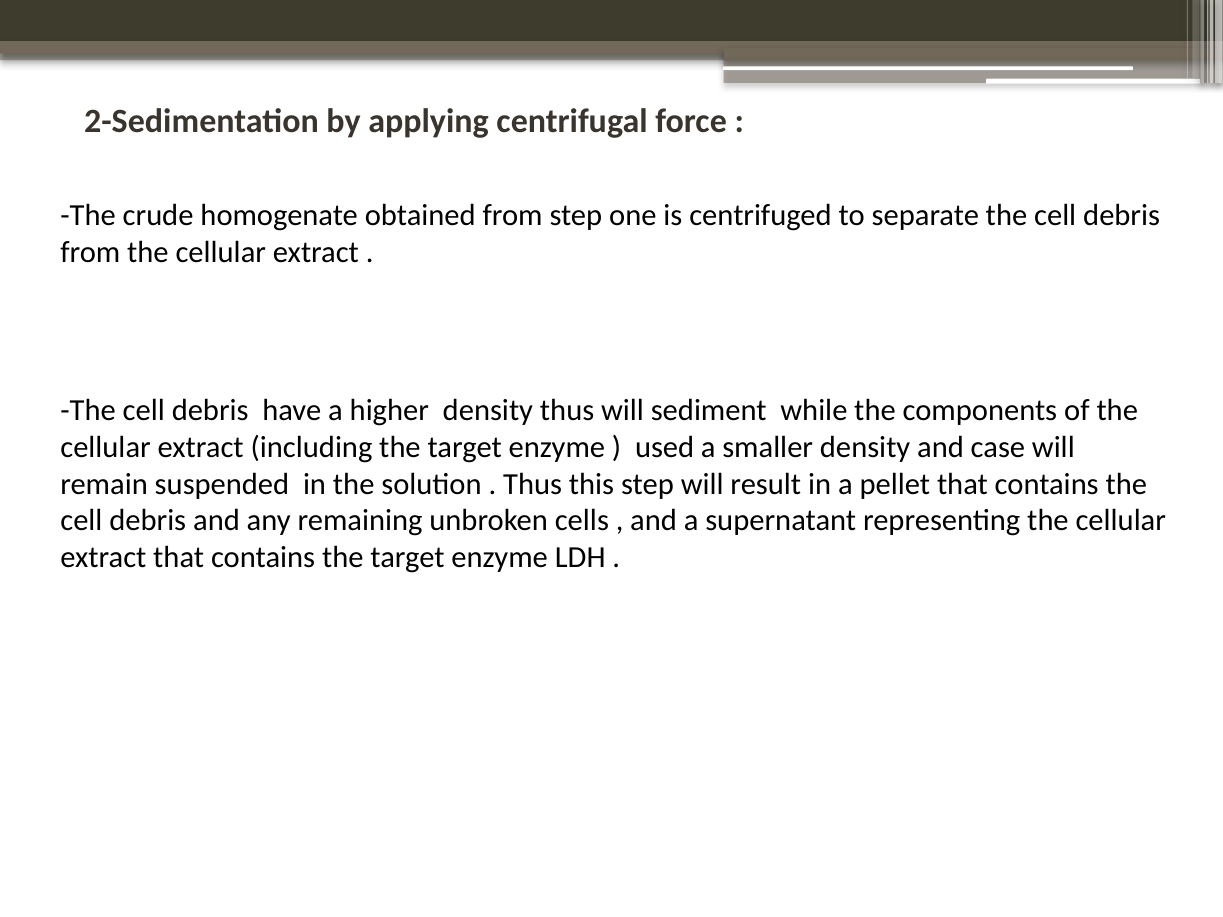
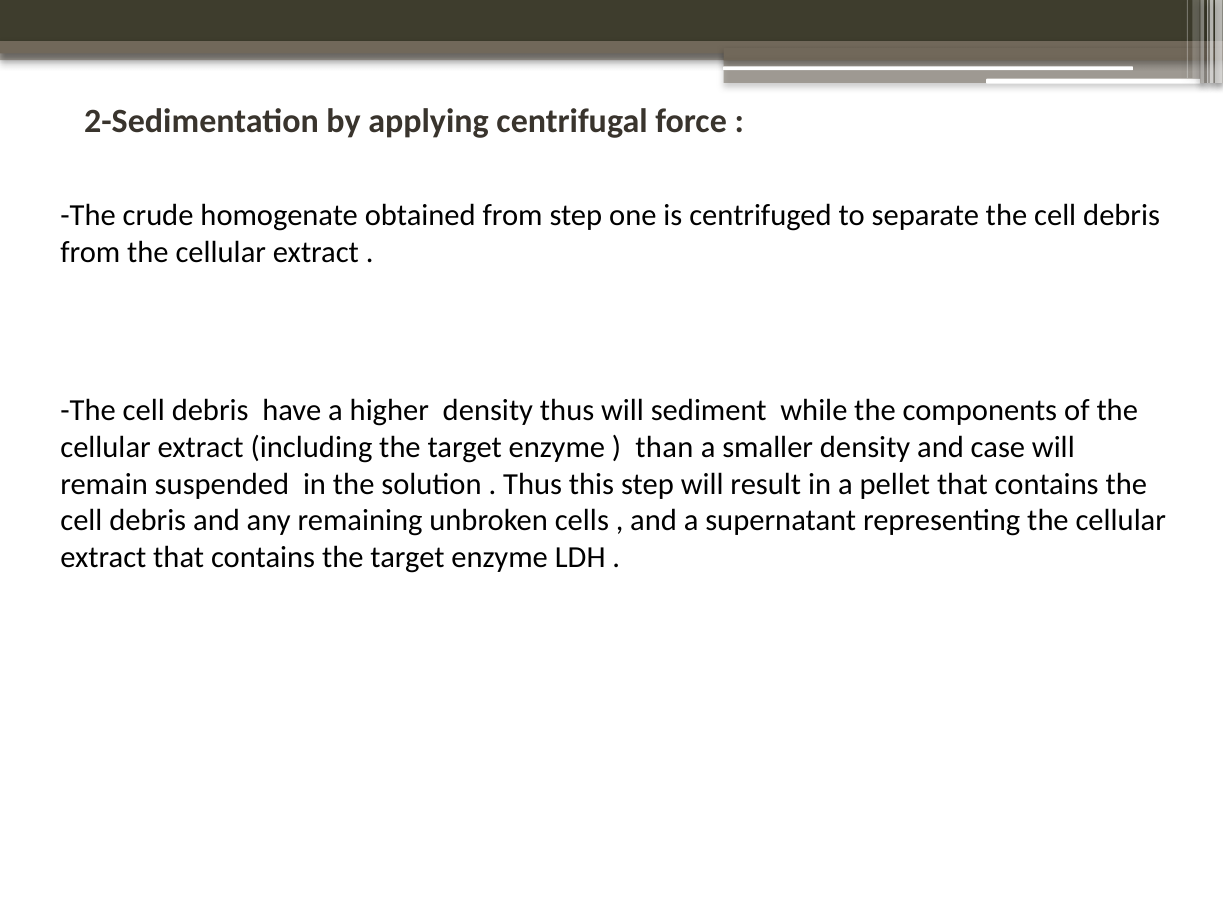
used: used -> than (664, 448)
